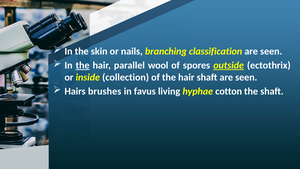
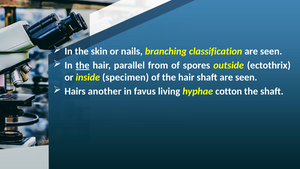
wool: wool -> from (158, 65)
outside underline: present -> none (229, 65)
collection: collection -> specimen (126, 77)
brushes: brushes -> another (105, 91)
